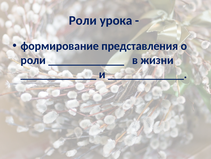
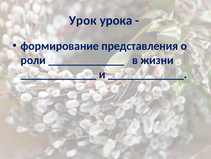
Роли: Роли -> Урок (83, 20)
